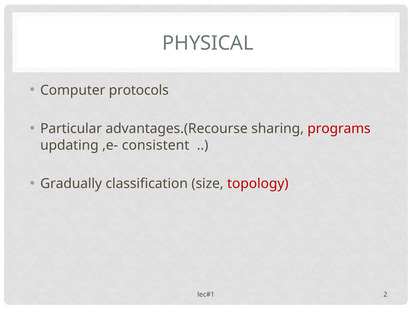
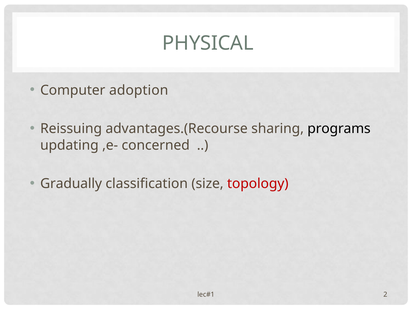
protocols: protocols -> adoption (139, 90)
Particular: Particular -> Reissuing (71, 129)
programs colour: red -> black (339, 129)
consistent: consistent -> concerned (156, 145)
